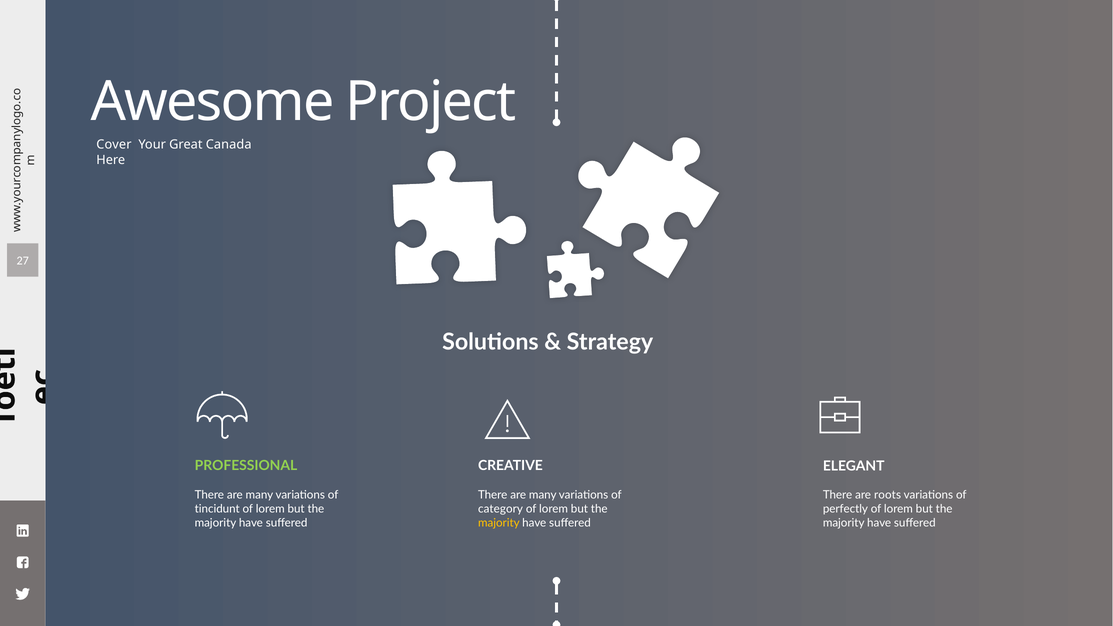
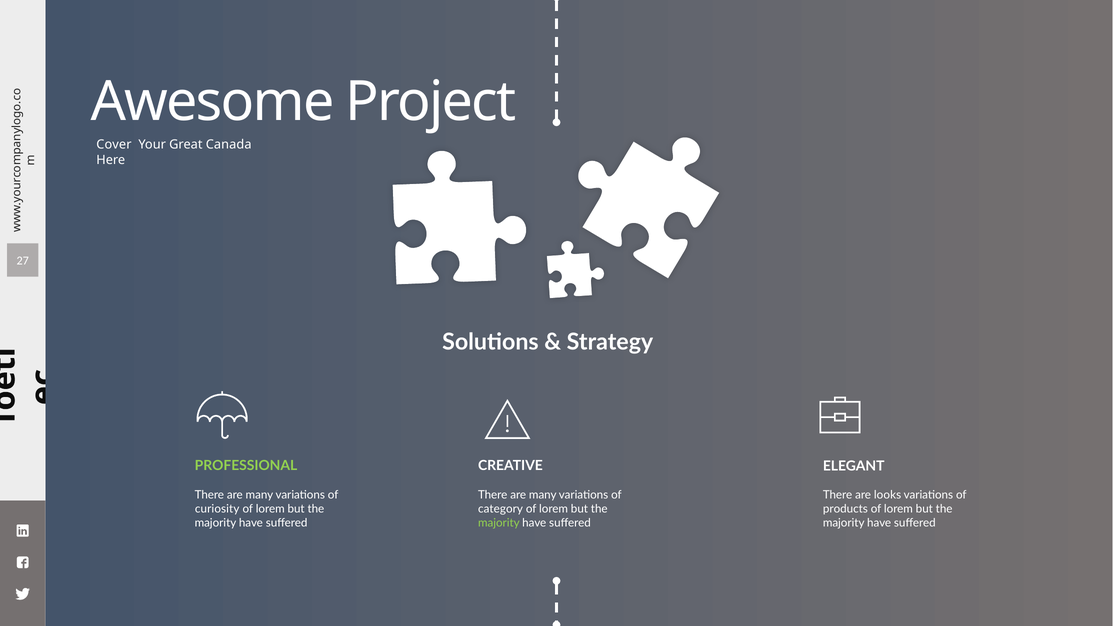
roots: roots -> looks (888, 495)
tincidunt: tincidunt -> curiosity (217, 509)
perfectly: perfectly -> products (845, 509)
majority colour: yellow -> light green (499, 523)
